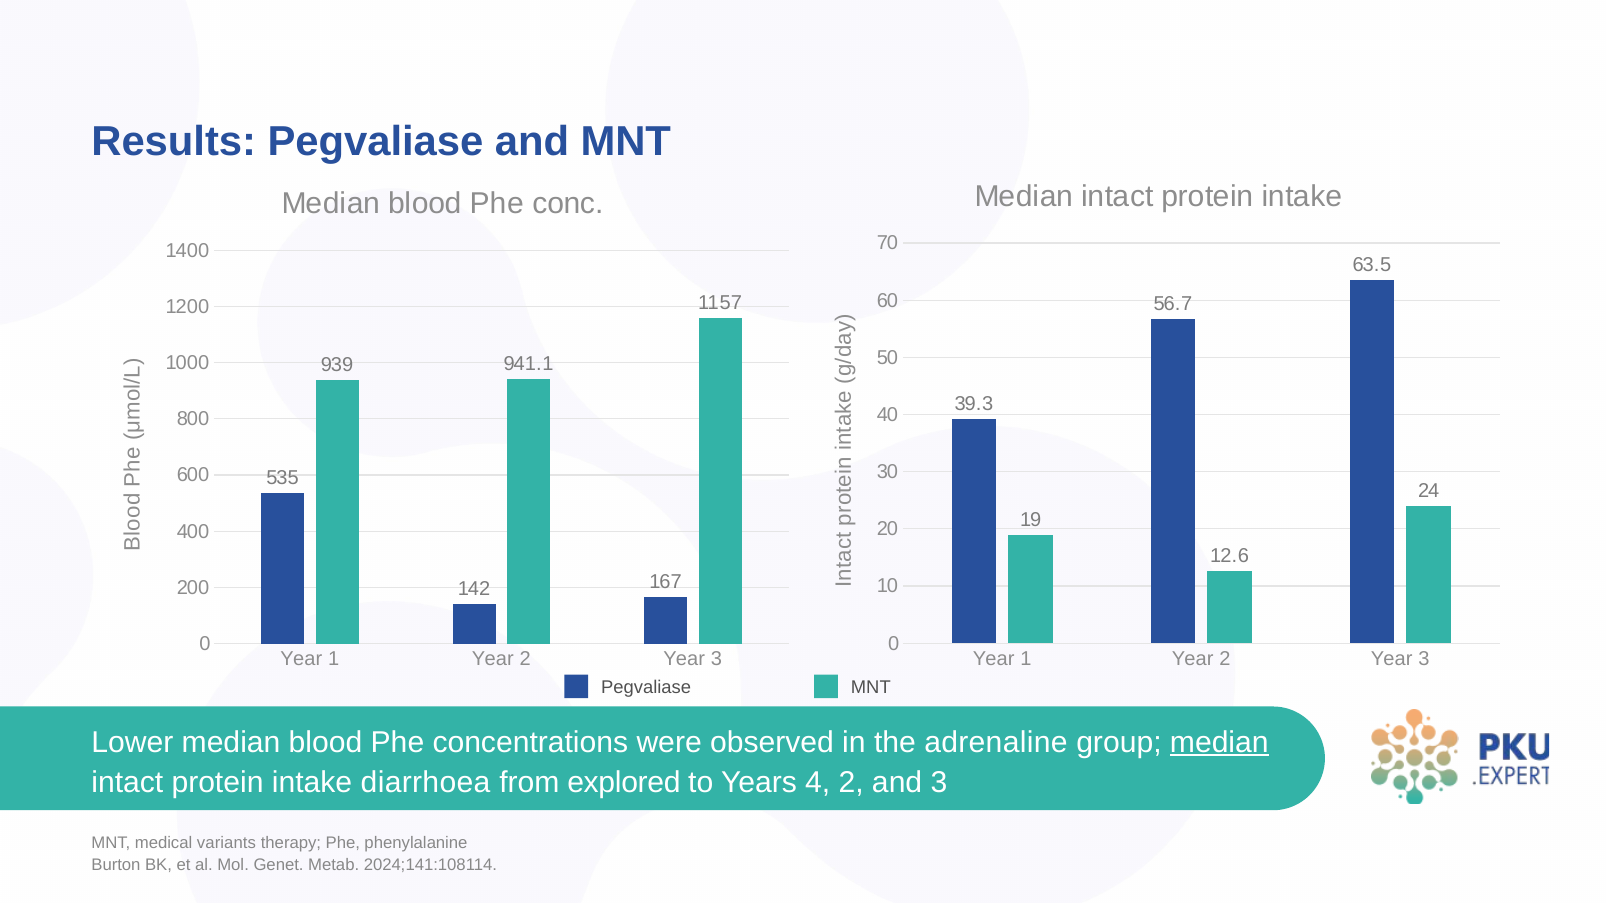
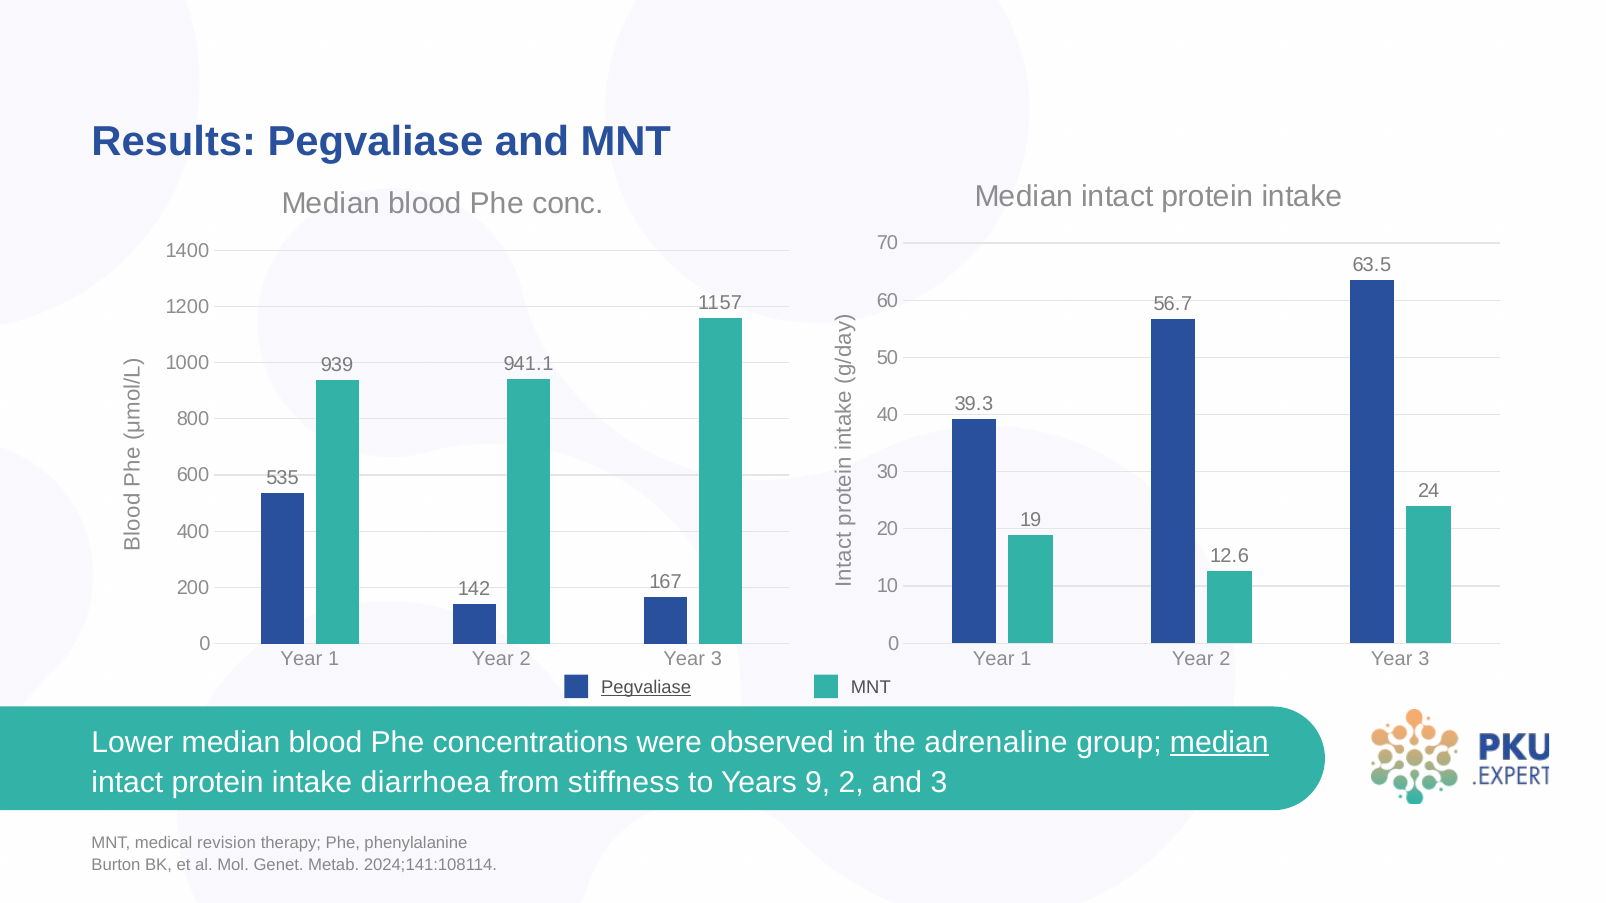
Pegvaliase underline: none -> present (646, 688)
explored: explored -> stiffness (624, 782)
4: 4 -> 9 (818, 782)
variants: variants -> revision (226, 843)
